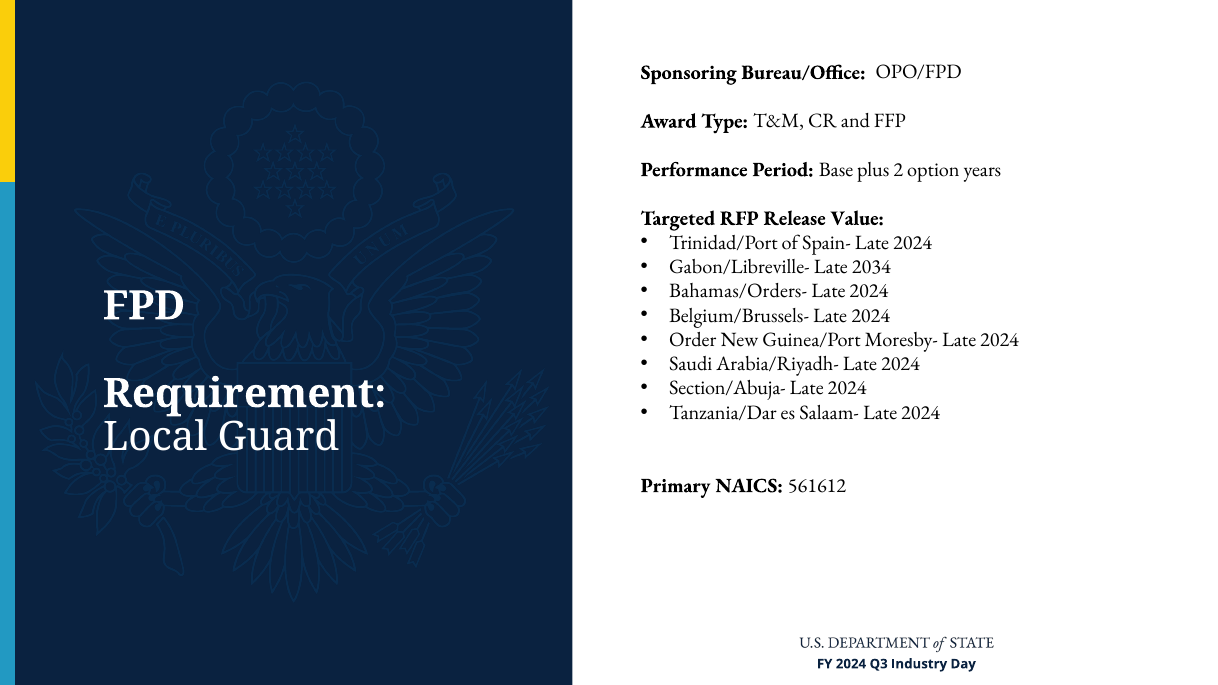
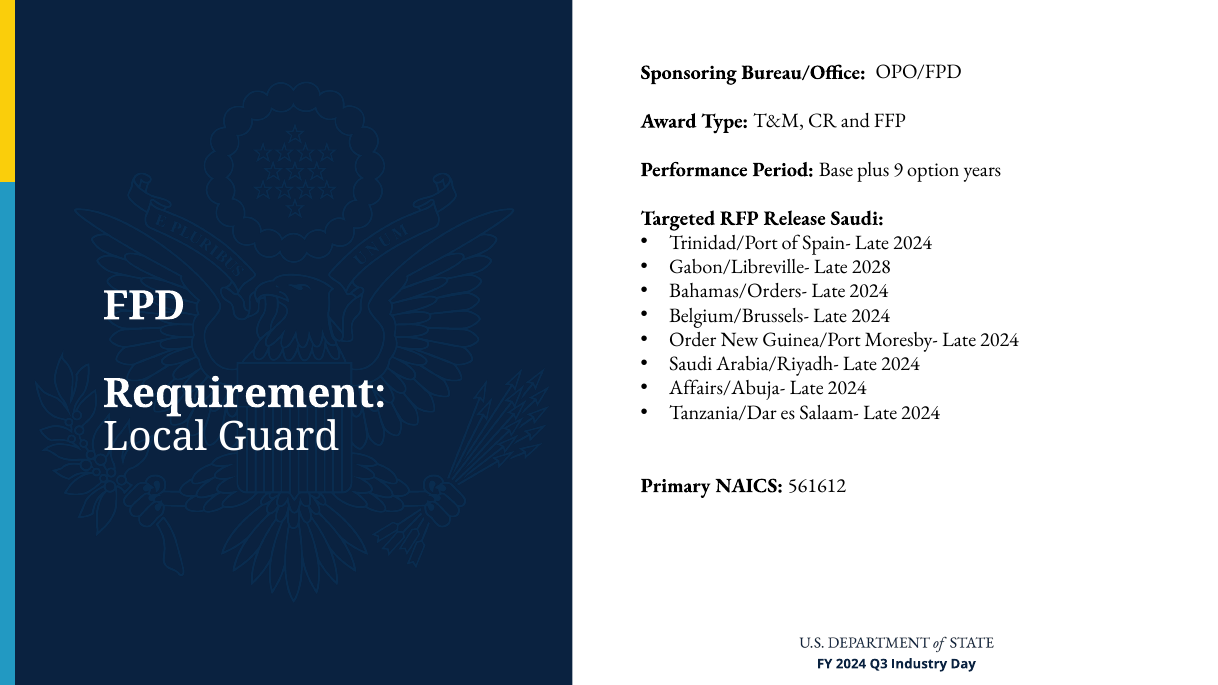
2: 2 -> 9 (898, 169)
Release Value: Value -> Saudi (857, 218)
2034: 2034 -> 2028 (871, 267)
Section/Abuja-: Section/Abuja- -> Affairs/Abuja- (727, 388)
